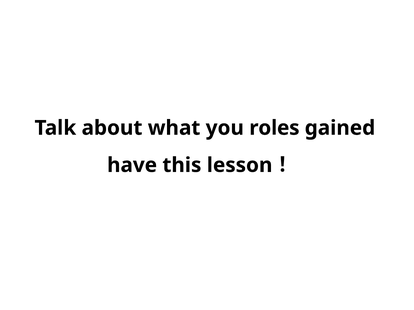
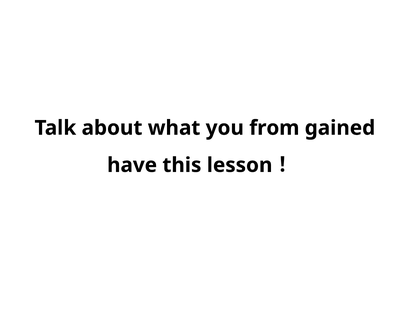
roles: roles -> from (274, 128)
